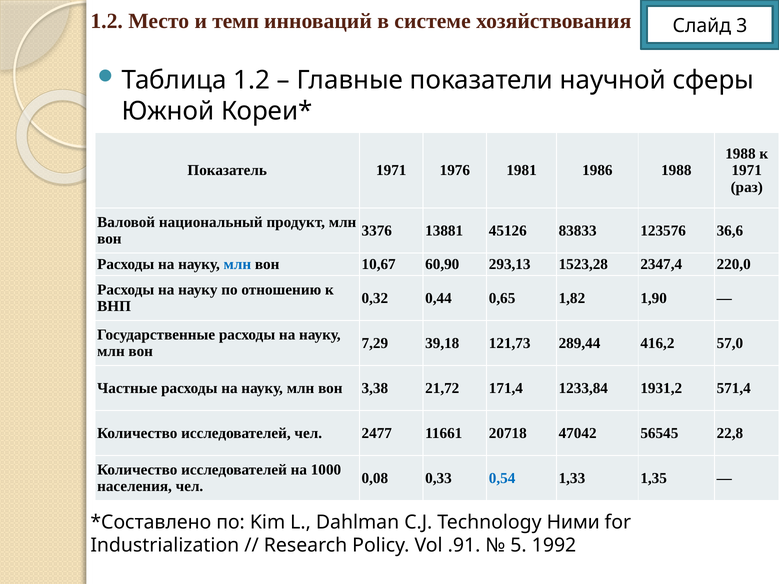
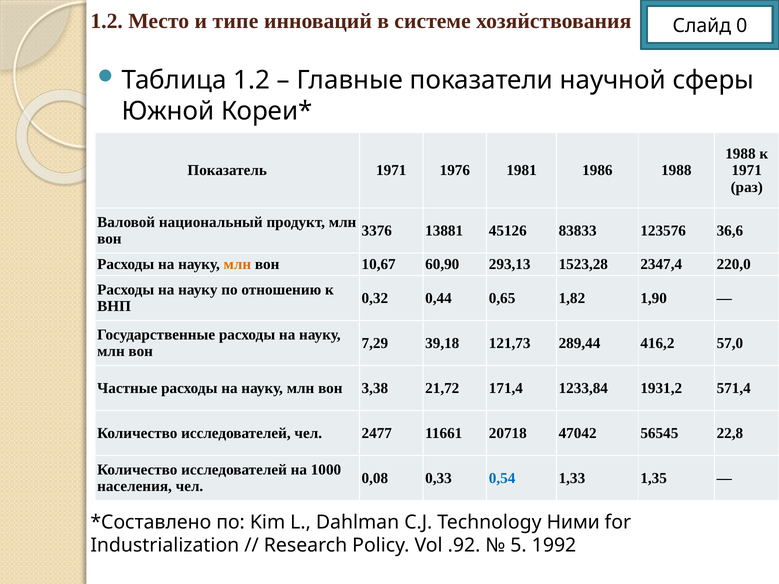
темп: темп -> типе (235, 21)
3: 3 -> 0 (742, 26)
млн colour: blue -> orange (237, 264)
.91: .91 -> .92 (464, 546)
